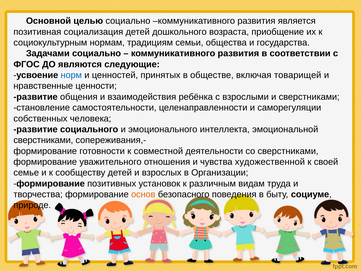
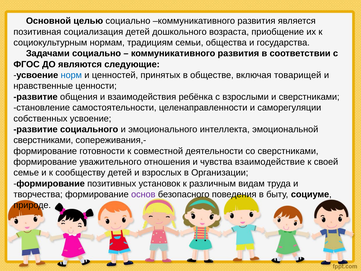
собственных человека: человека -> усвоение (91, 118)
художественной: художественной -> взаимодействие (270, 162)
основ colour: orange -> purple (143, 194)
